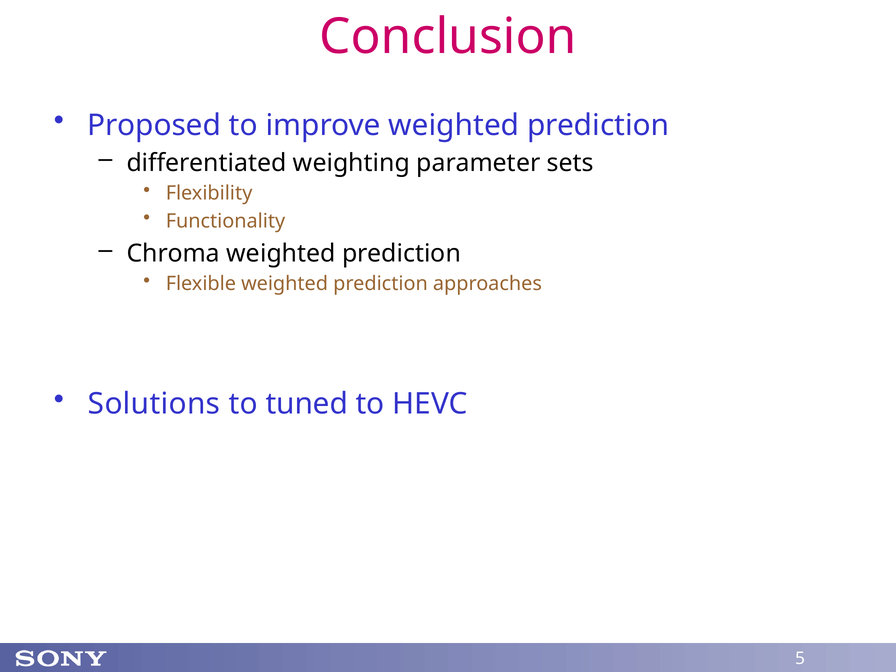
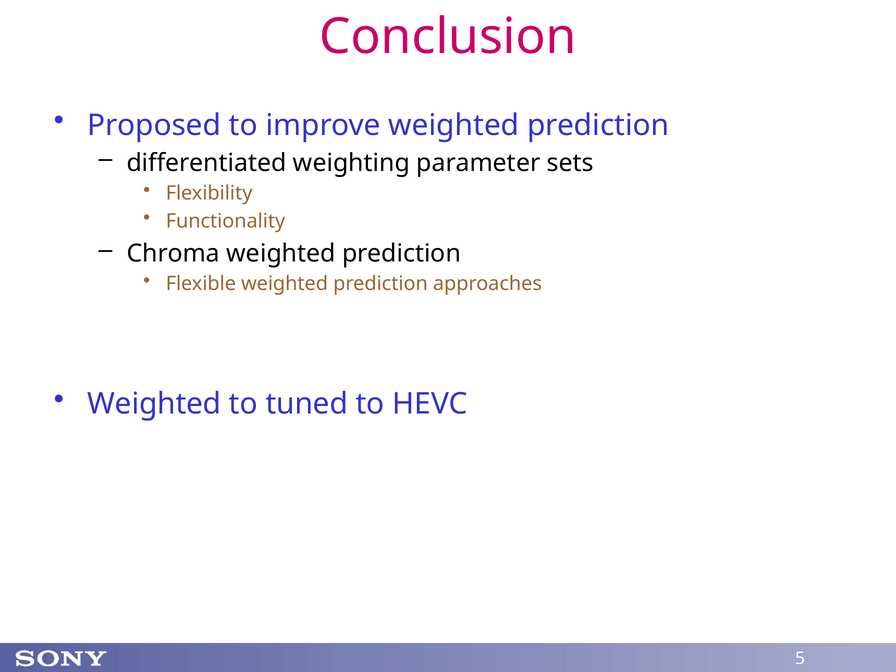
Solutions: Solutions -> Weighted (154, 404)
